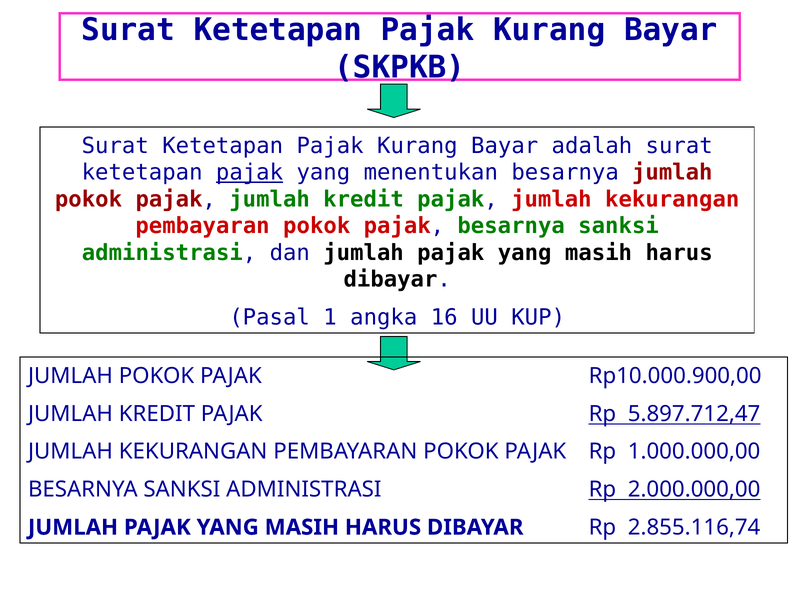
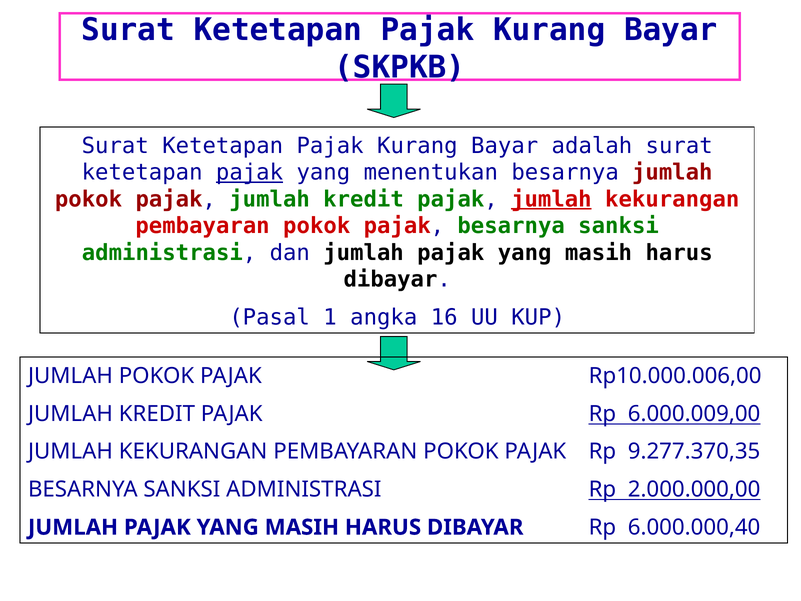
jumlah underline: none -> present (551, 199)
Rp10.000.900,00: Rp10.000.900,00 -> Rp10.000.006,00 (675, 376)
5.897.712,47: 5.897.712,47 -> 6.000.009,00 (694, 414)
1.000.000,00: 1.000.000,00 -> 9.277.370,35 (694, 451)
2.855.116,74: 2.855.116,74 -> 6.000.000,40 (694, 527)
